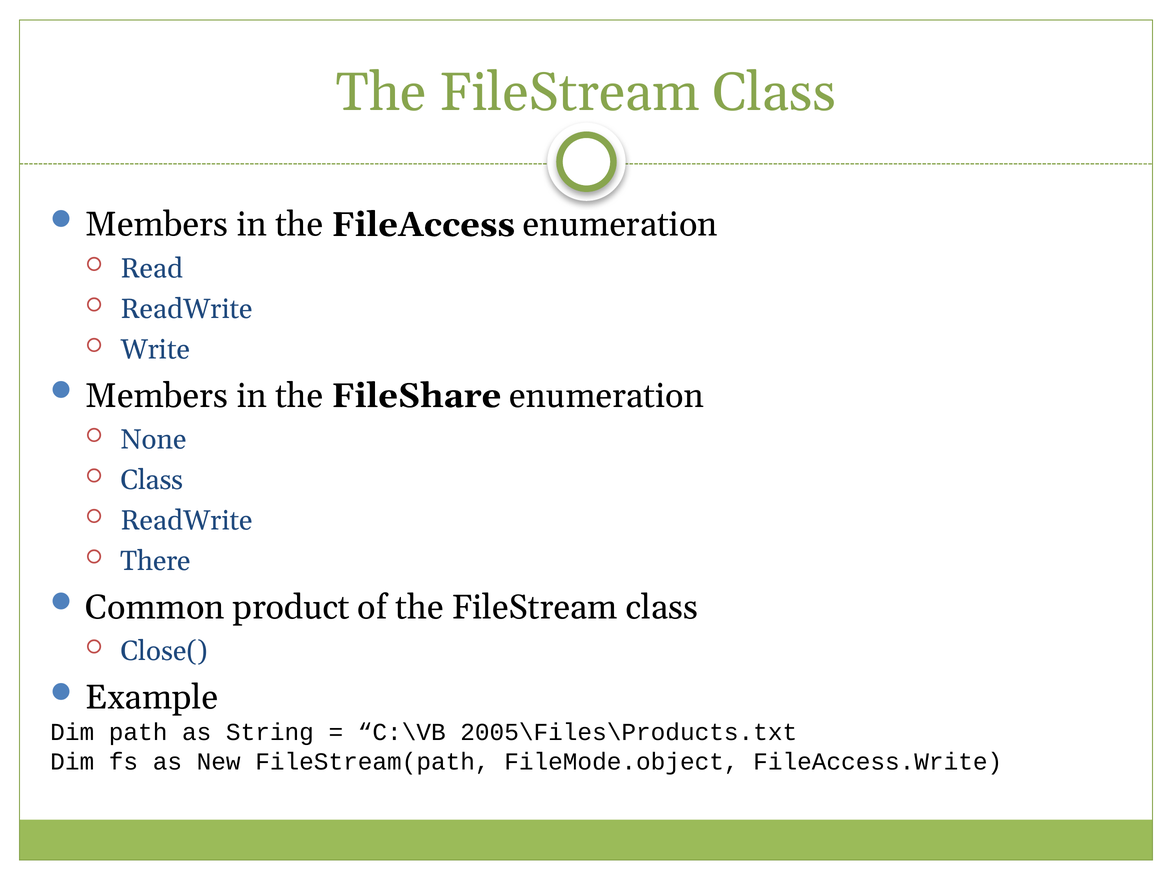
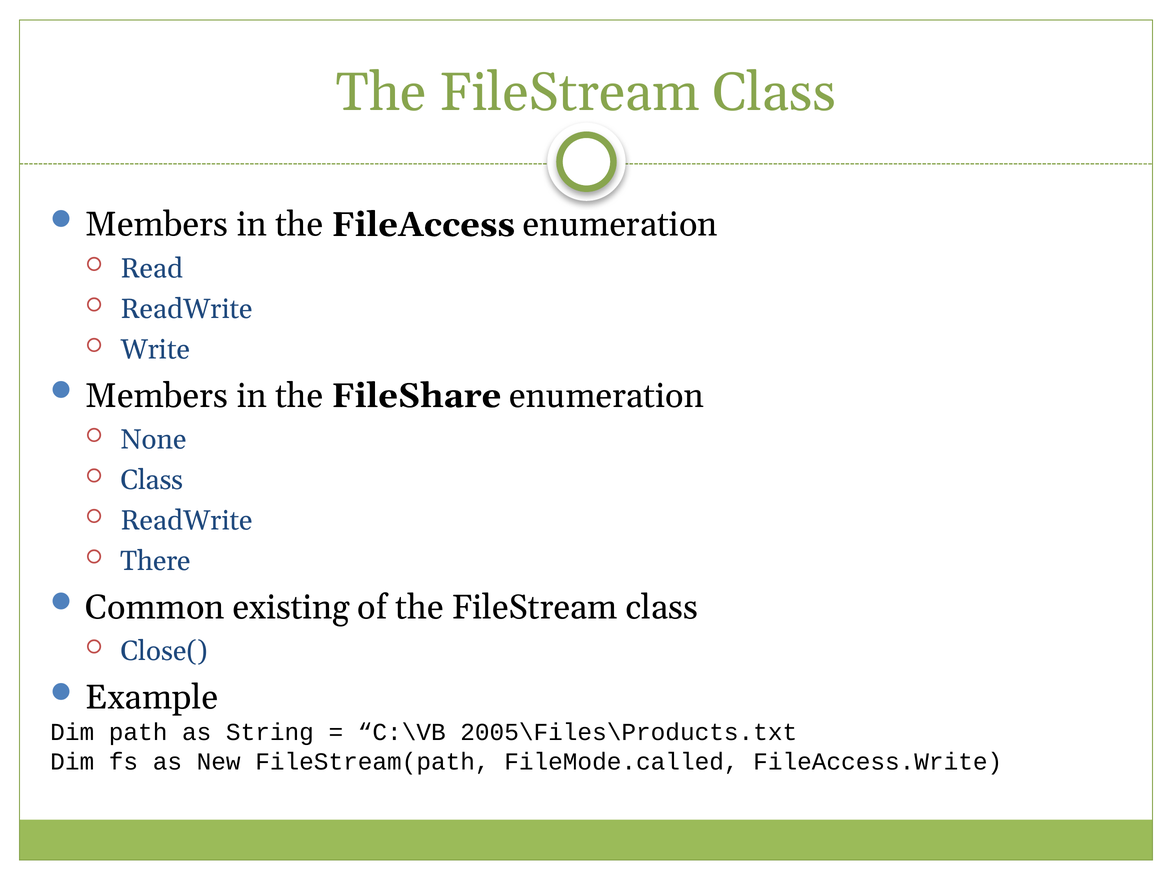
product: product -> existing (291, 607)
FileMode.object: FileMode.object -> FileMode.called (621, 761)
